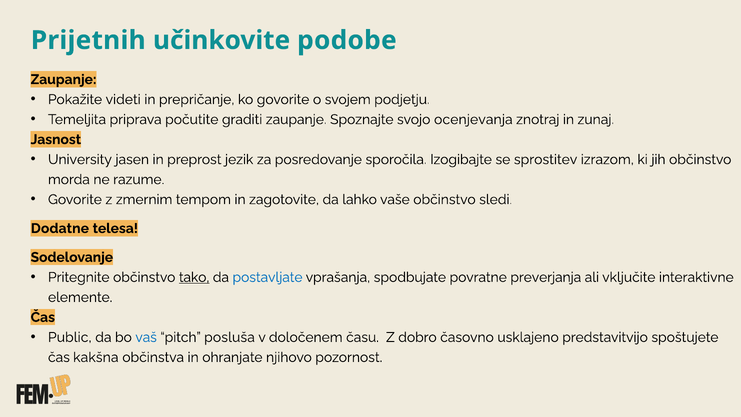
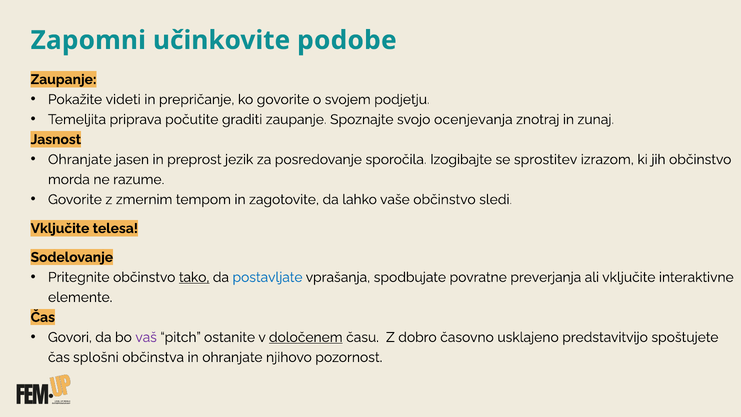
Prijetnih: Prijetnih -> Zapomni (88, 40)
University: University -> Ohranjate (80, 159)
Dodatne: Dodatne -> Vključite (60, 228)
Public: Public -> Govori (70, 337)
vaš colour: blue -> purple (146, 337)
posluša: posluša -> ostanite (230, 337)
določenem underline: none -> present (306, 337)
kakšna: kakšna -> splošni (96, 357)
